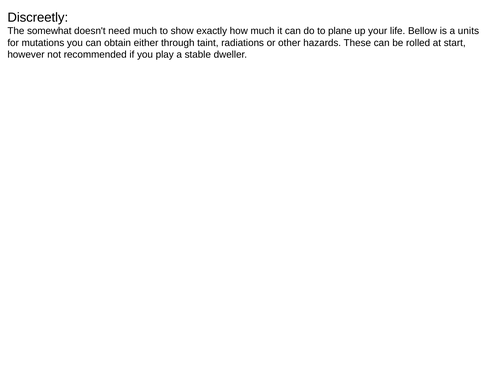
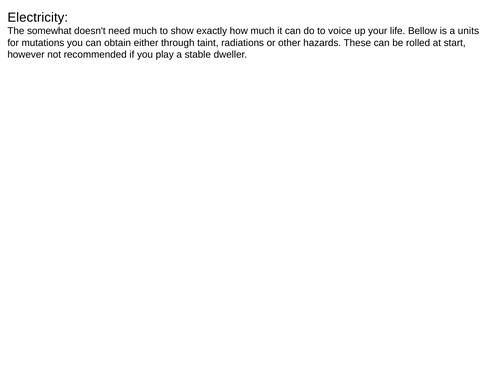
Discreetly: Discreetly -> Electricity (38, 17)
plane: plane -> voice (340, 31)
